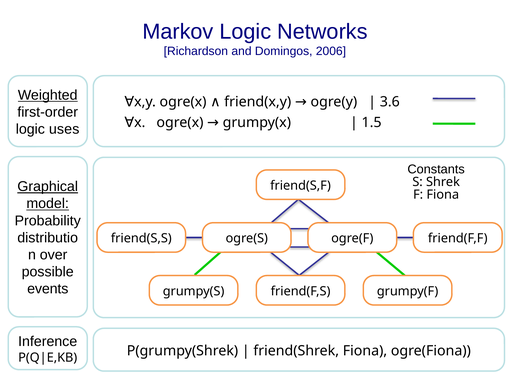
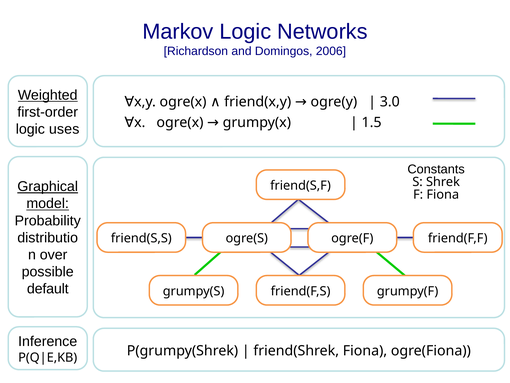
3.6: 3.6 -> 3.0 (390, 102)
events: events -> default (48, 288)
